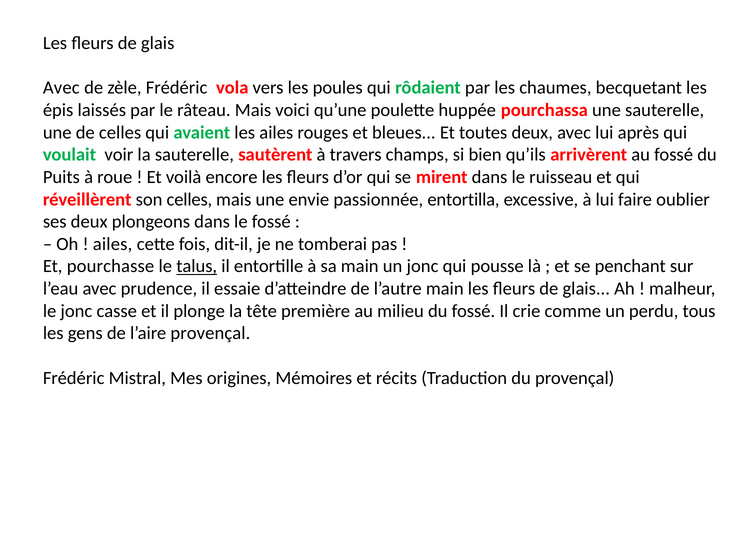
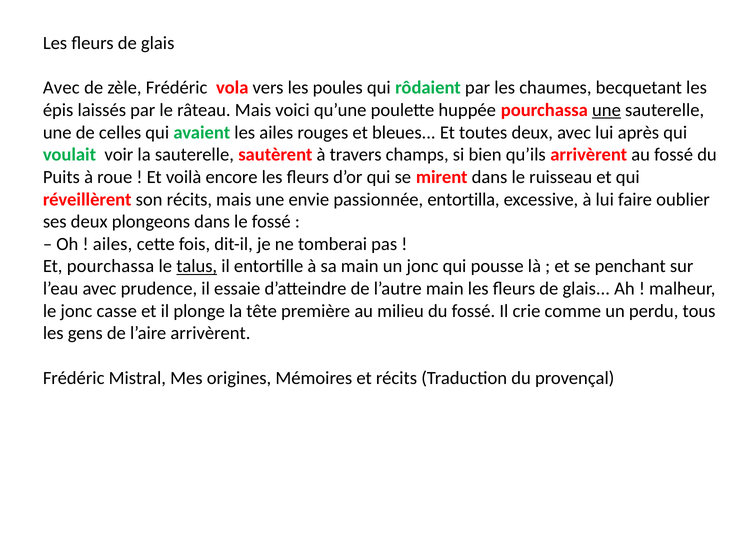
une underline: none -> present (606, 110)
son celles: celles -> récits (189, 199)
Et pourchasse: pourchasse -> pourchassa (110, 266)
l’aire provençal: provençal -> arrivèrent (210, 333)
